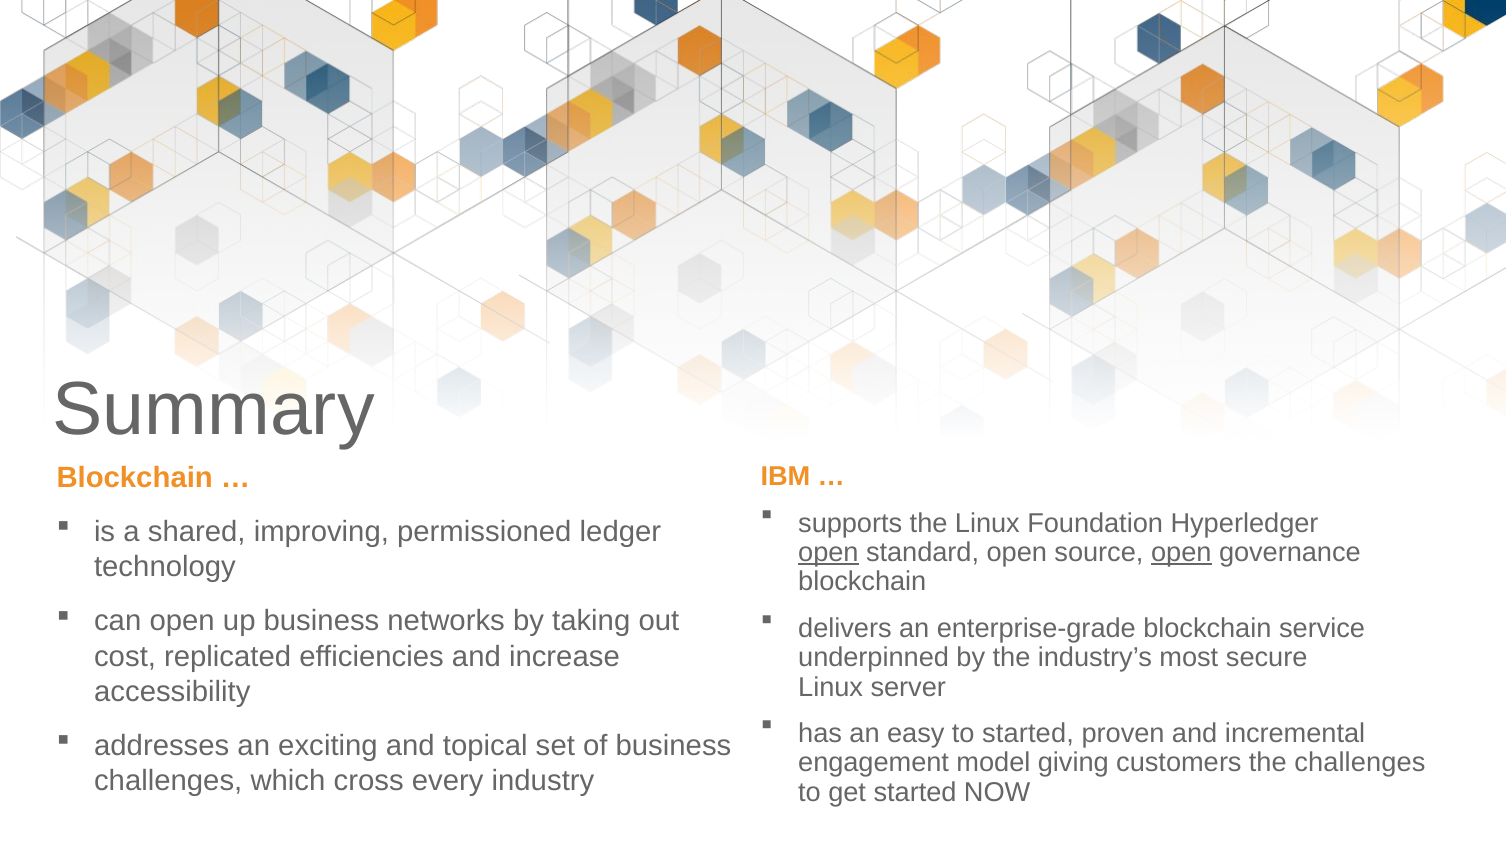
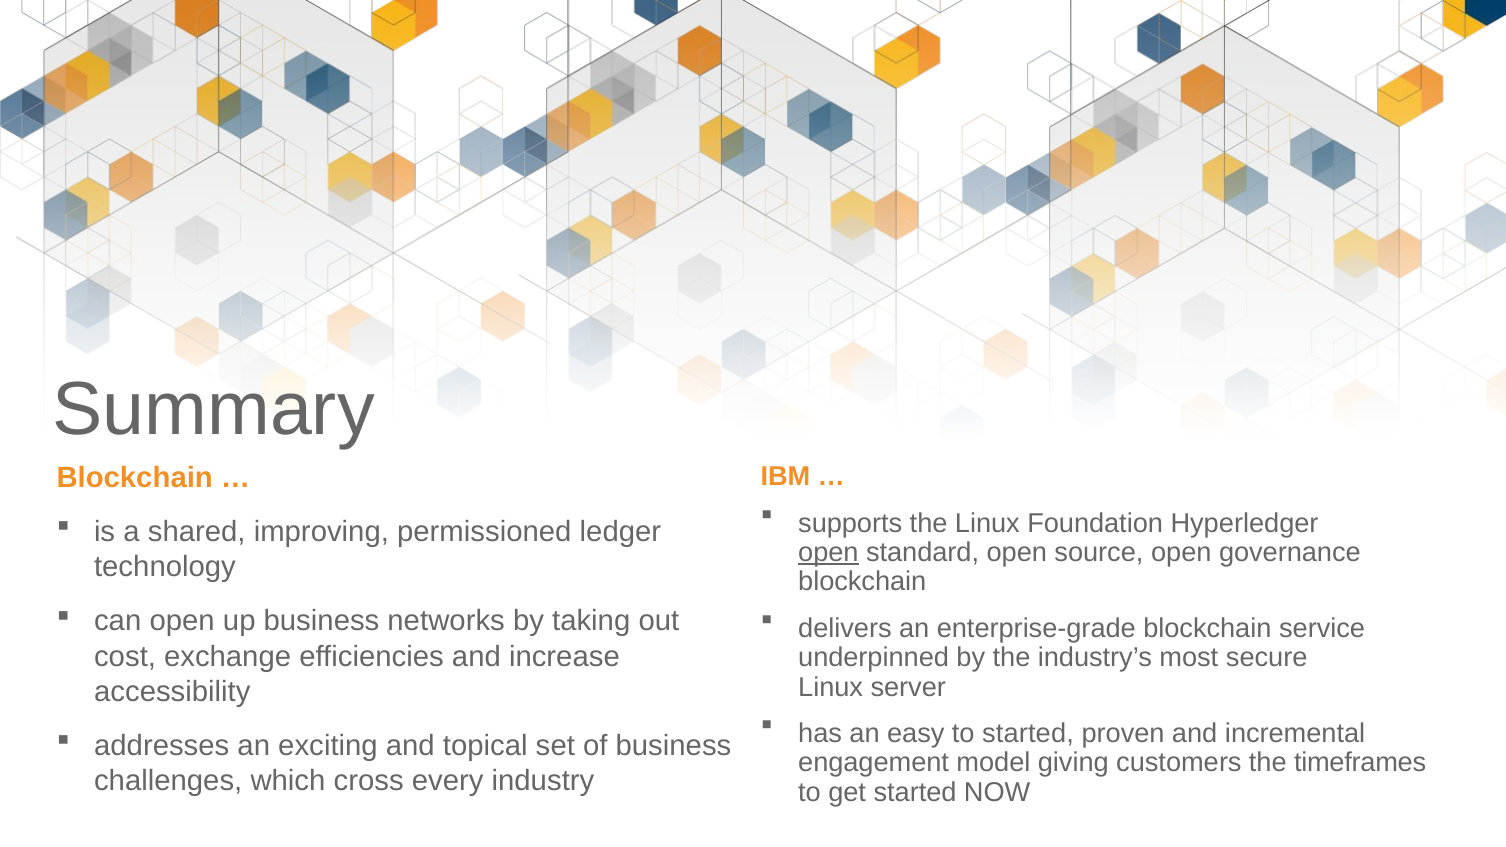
open underline: present -> none (1181, 553)
replicated: replicated -> exchange (228, 657)
the challenges: challenges -> timeframes (1360, 763)
